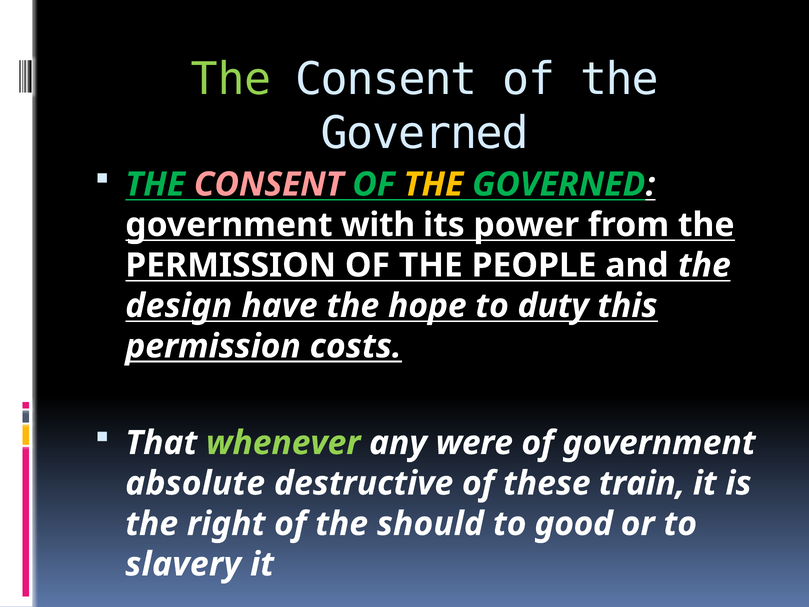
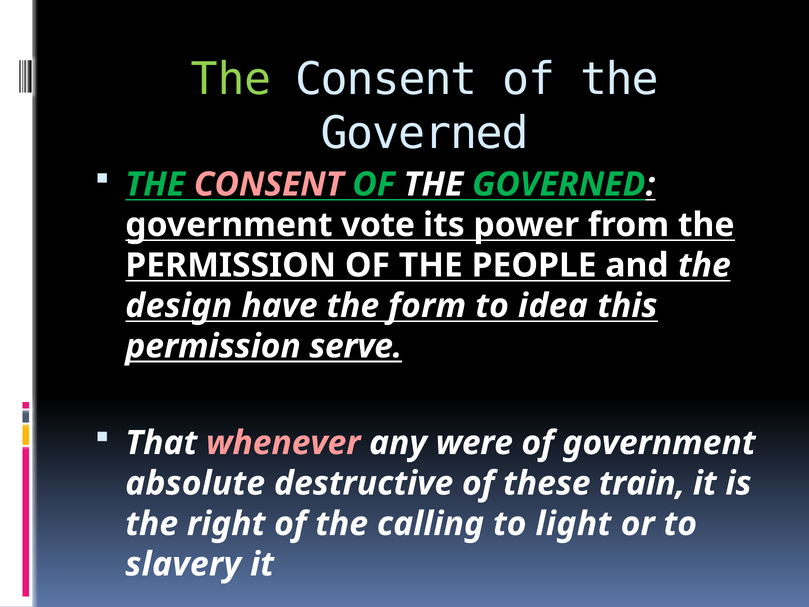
THE colour: yellow -> white (433, 184)
with: with -> vote (378, 225)
hope: hope -> form (427, 306)
duty: duty -> idea (553, 306)
costs: costs -> serve (356, 346)
whenever colour: light green -> pink (283, 443)
should: should -> calling (430, 524)
good: good -> light (573, 524)
